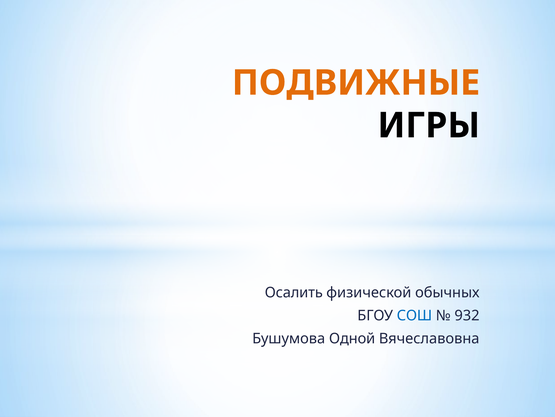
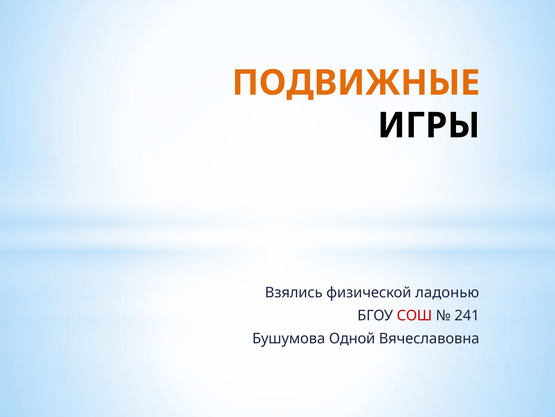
Осалить: Осалить -> Взялись (294, 292)
обычных: обычных -> ладонью (447, 292)
СОШ colour: blue -> red (414, 315)
932: 932 -> 241 (467, 315)
